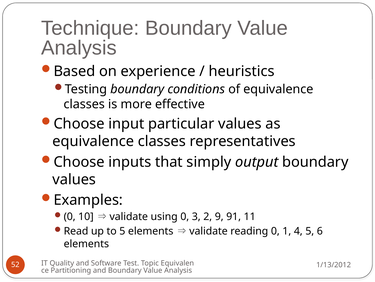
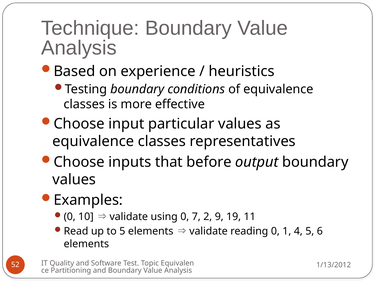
simply: simply -> before (209, 162)
3: 3 -> 7 (196, 216)
91: 91 -> 19 (234, 216)
